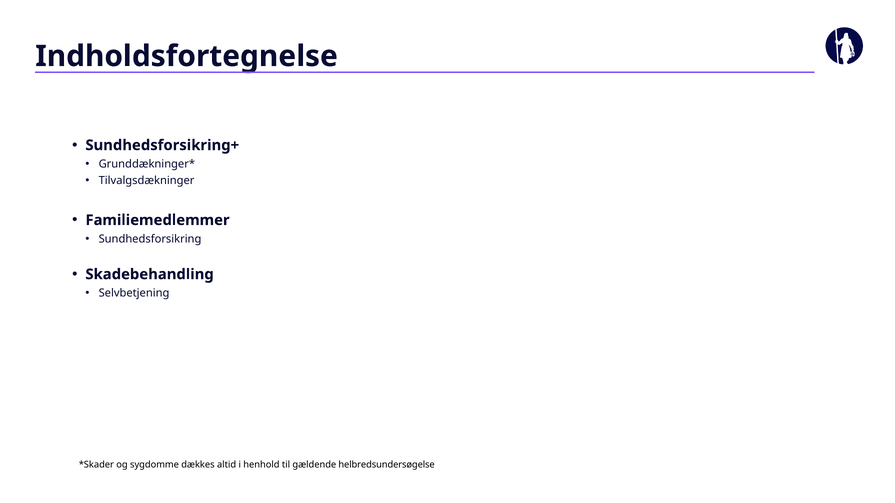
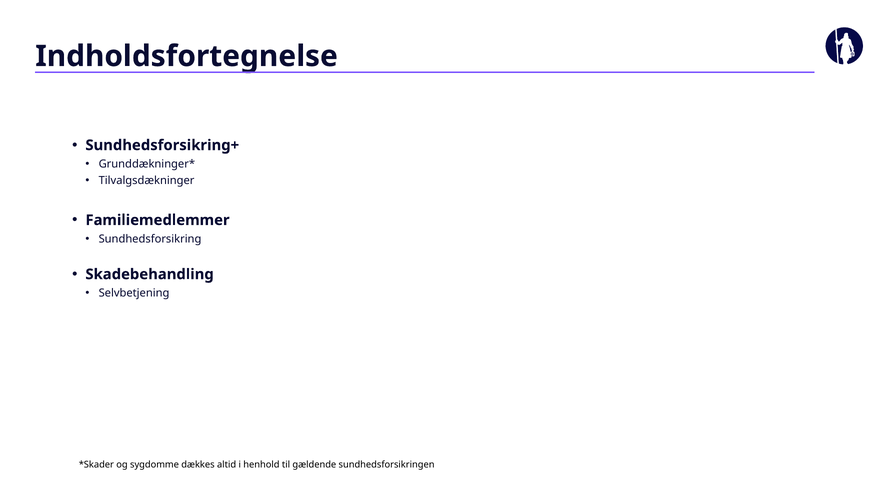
helbredsundersøgelse: helbredsundersøgelse -> sundhedsforsikringen (387, 465)
